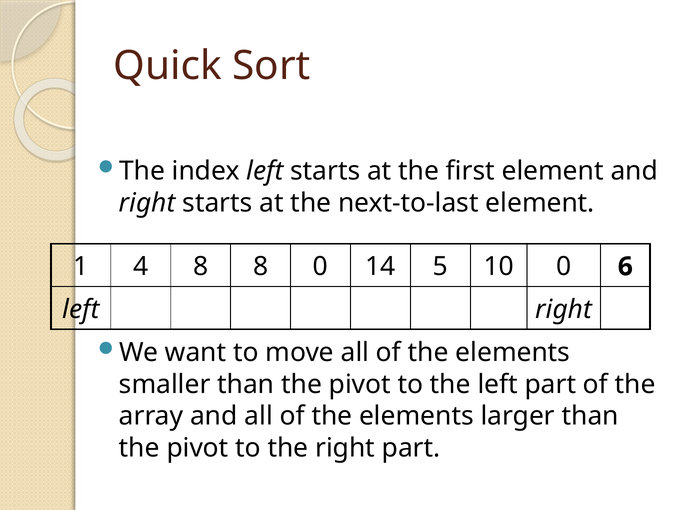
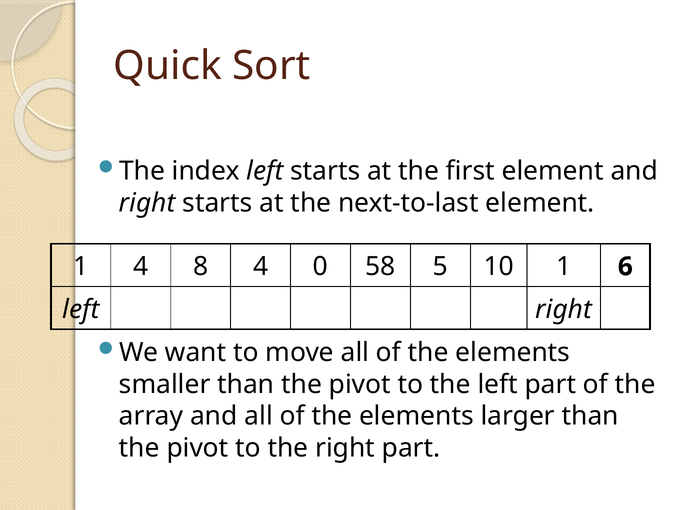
8 8: 8 -> 4 (261, 267)
14: 14 -> 58 (380, 267)
10 0: 0 -> 1 (564, 267)
